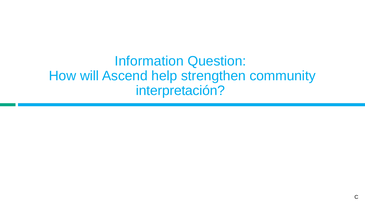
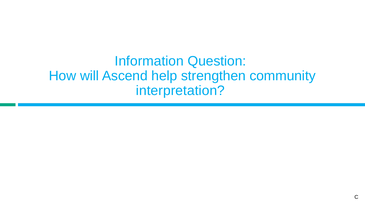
interpretación: interpretación -> interpretation (180, 91)
